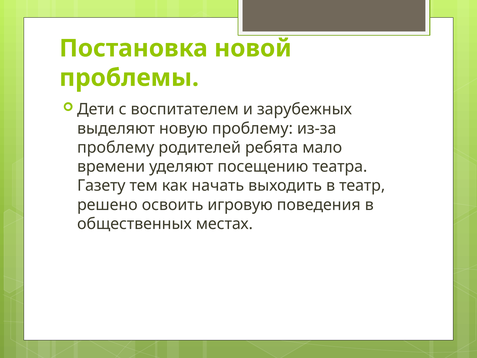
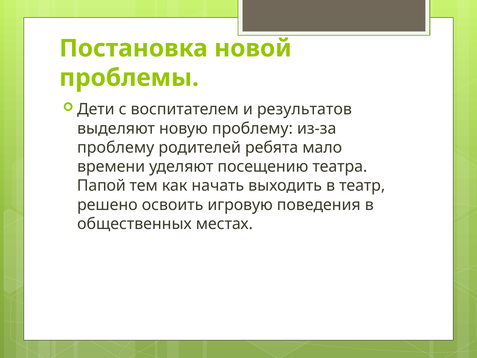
зарубежных: зарубежных -> результатов (304, 109)
Газету: Газету -> Папой (101, 186)
